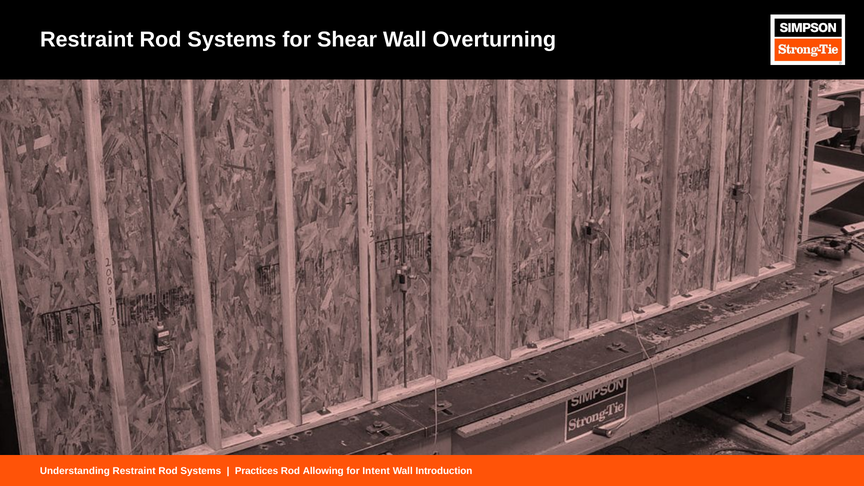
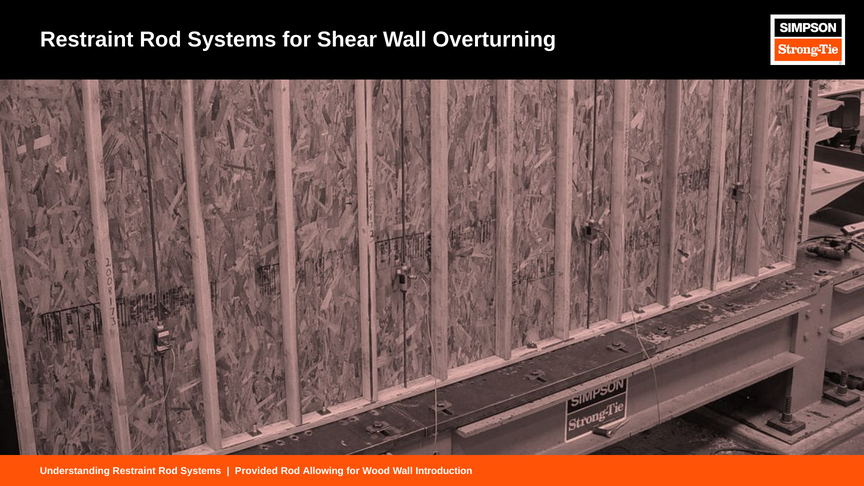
Practices: Practices -> Provided (256, 471)
Intent: Intent -> Wood (376, 471)
